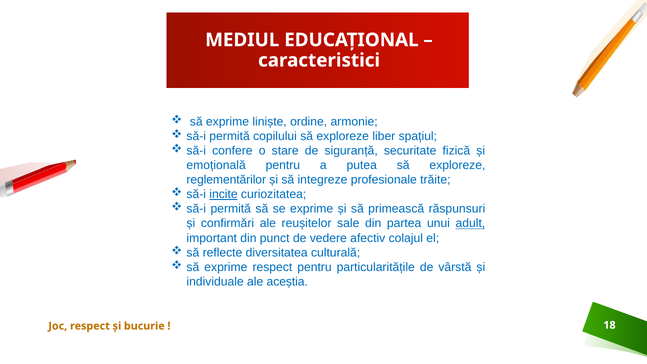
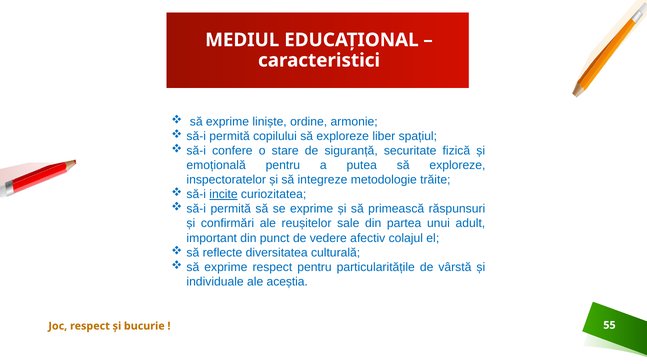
reglementărilor: reglementărilor -> inspectoratelor (226, 180)
profesionale: profesionale -> metodologie (384, 180)
adult underline: present -> none (470, 223)
18: 18 -> 55 (609, 325)
